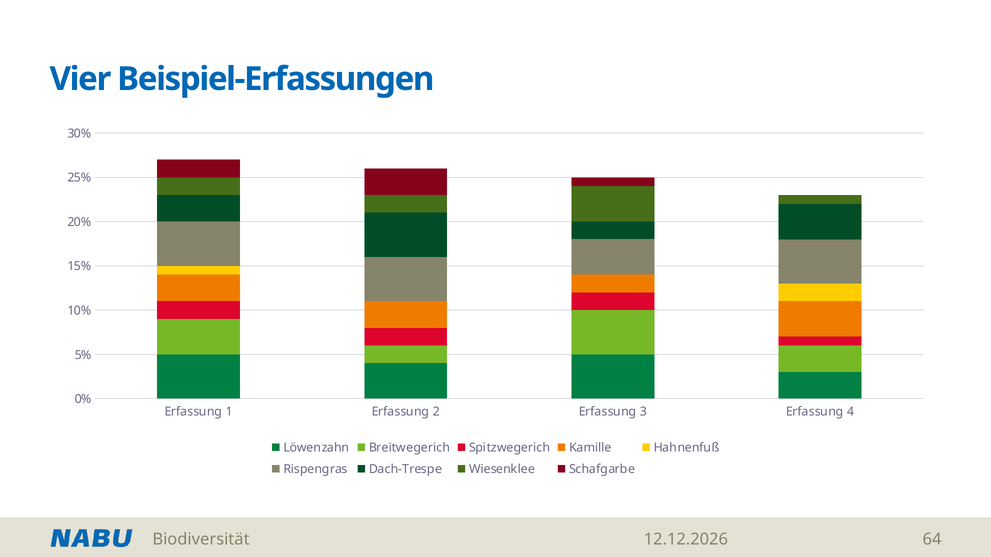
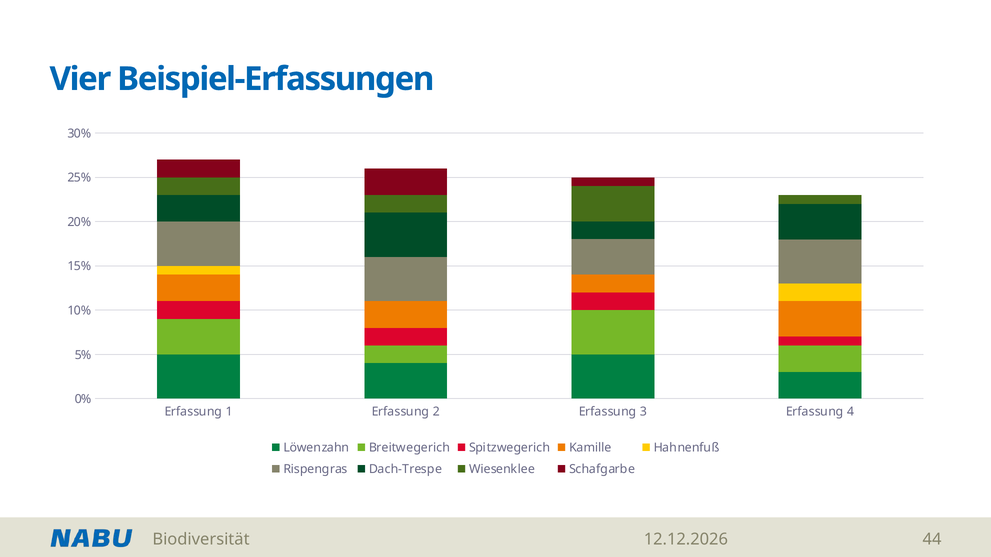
64: 64 -> 44 (932, 540)
